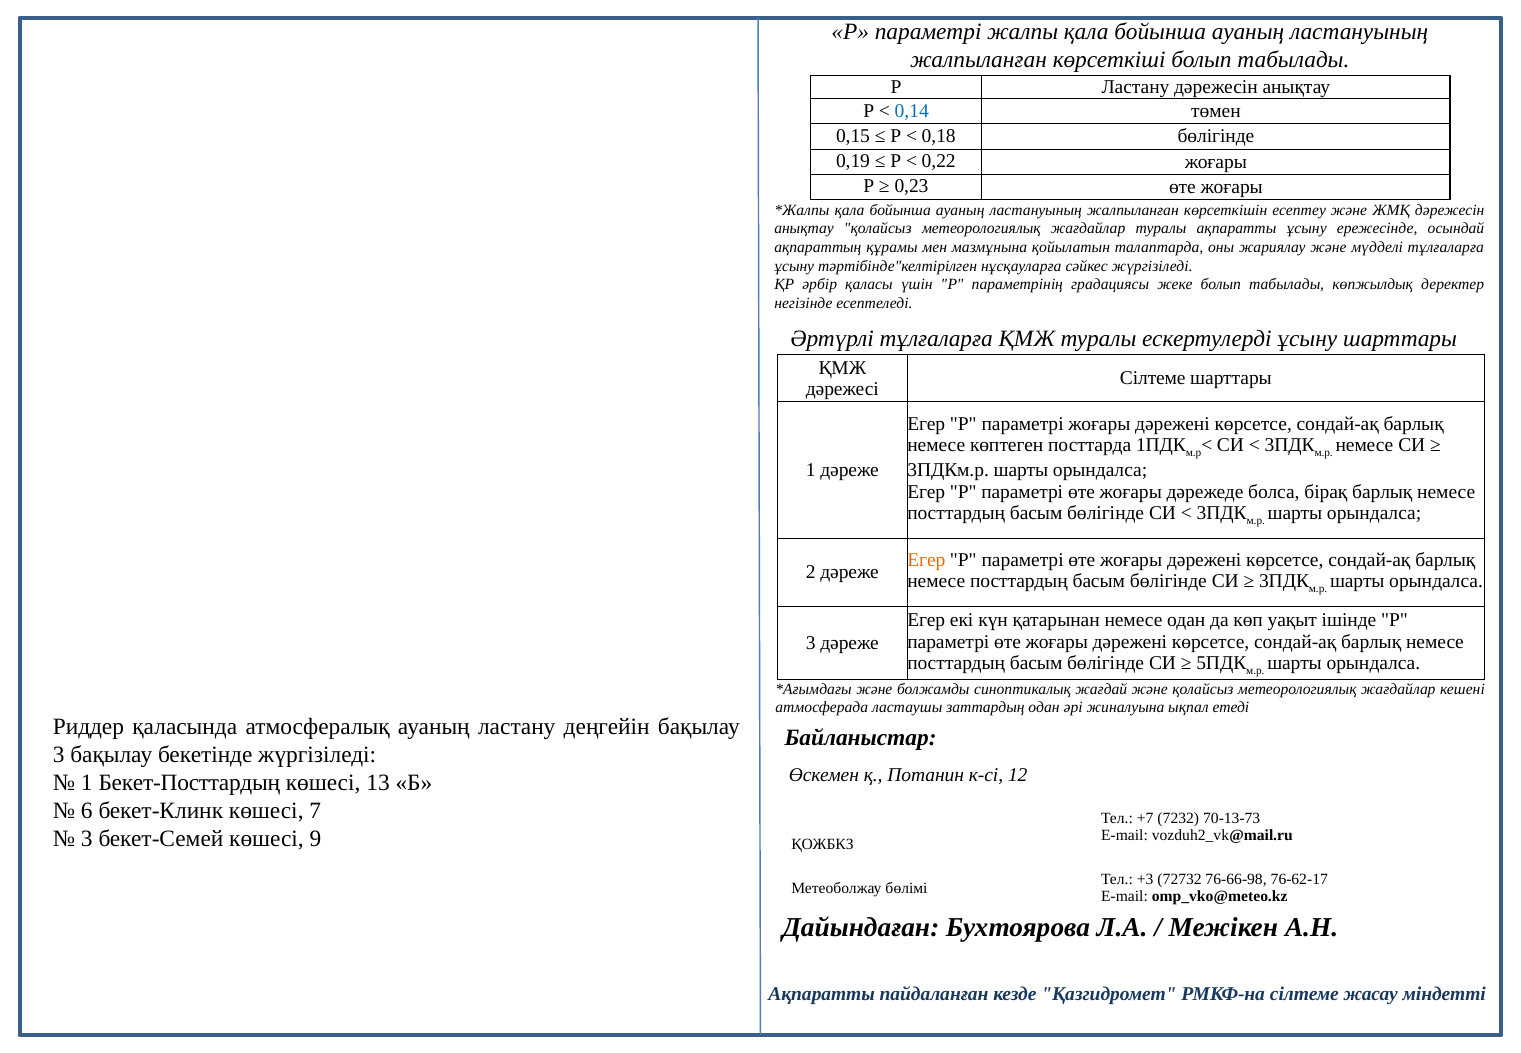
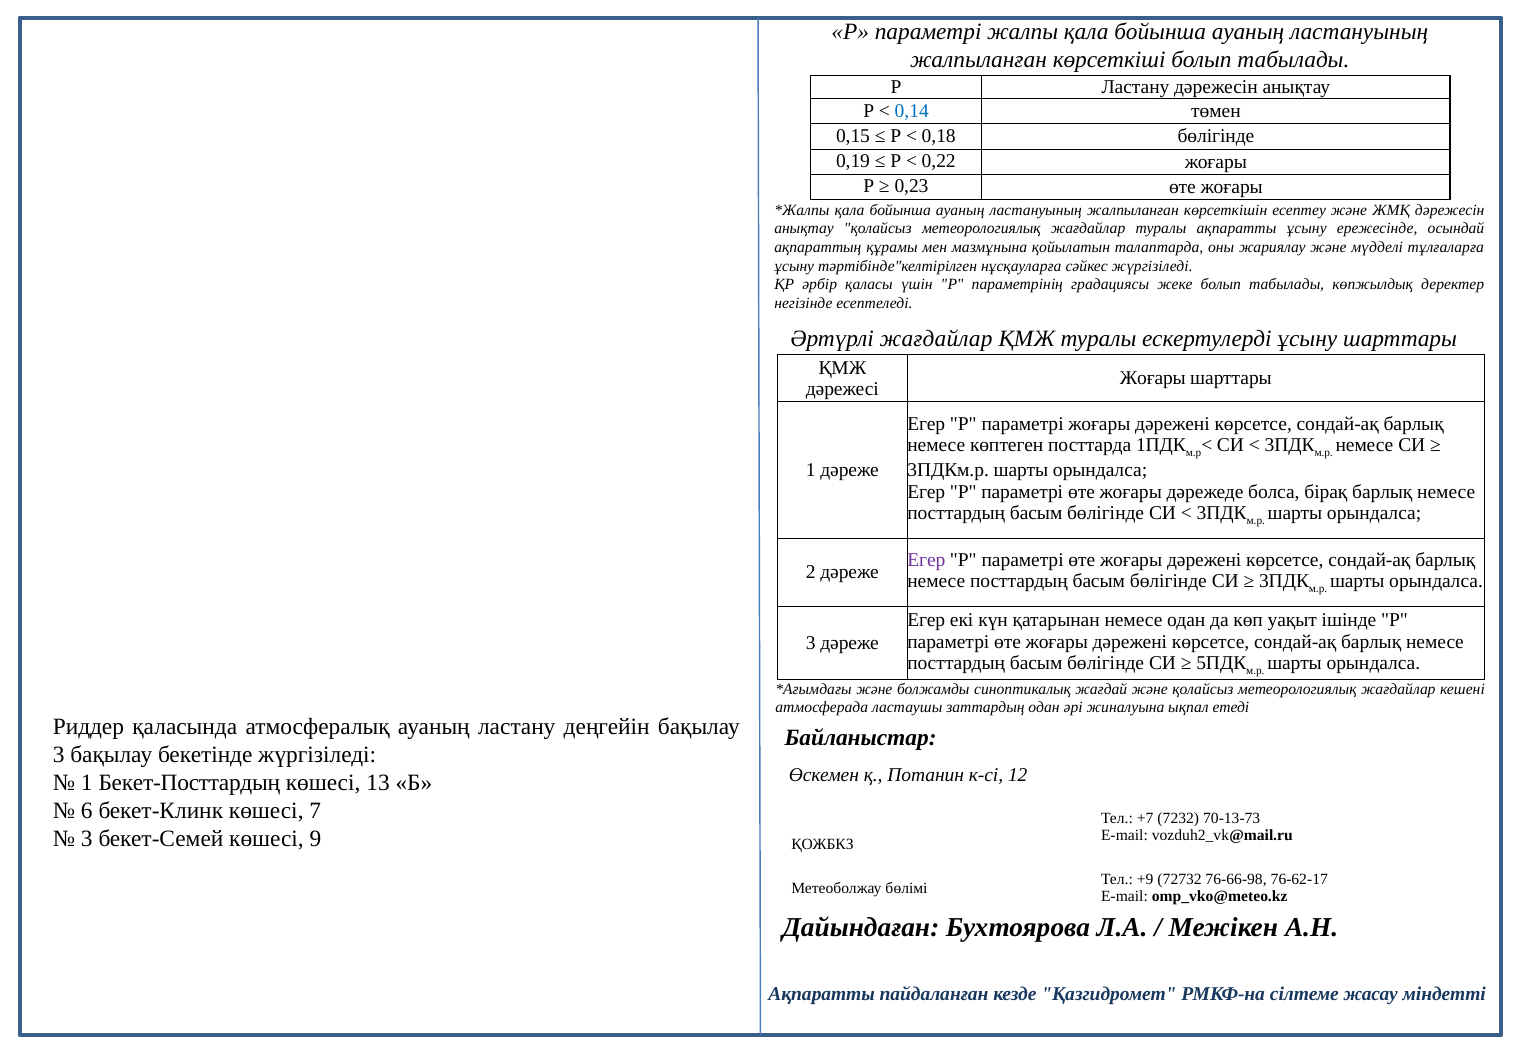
Әртүрлі тұлғаларға: тұлғаларға -> жағдайлар (936, 339)
Сілтеме: Сілтеме -> Жоғары (1153, 378)
Егер colour: orange -> purple (926, 560)
+3: +3 -> +9 (1145, 879)
